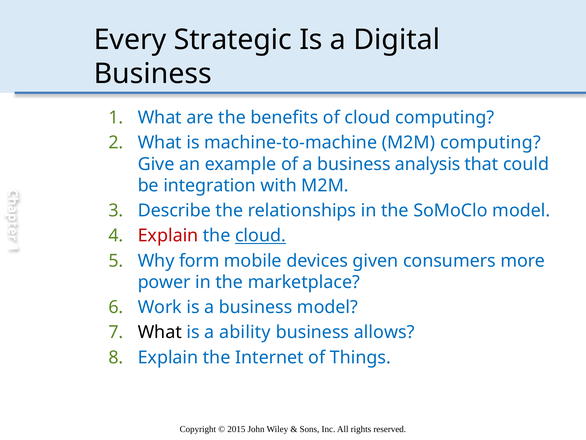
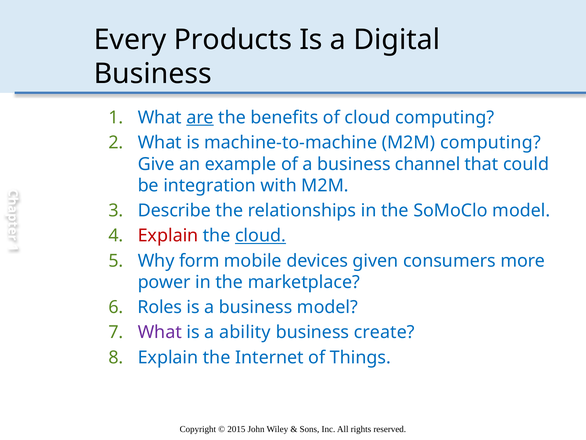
Strategic: Strategic -> Products (233, 40)
are underline: none -> present (200, 117)
analysis: analysis -> channel (428, 164)
Work: Work -> Roles (160, 307)
What colour: black -> purple (160, 332)
allows: allows -> create (384, 332)
